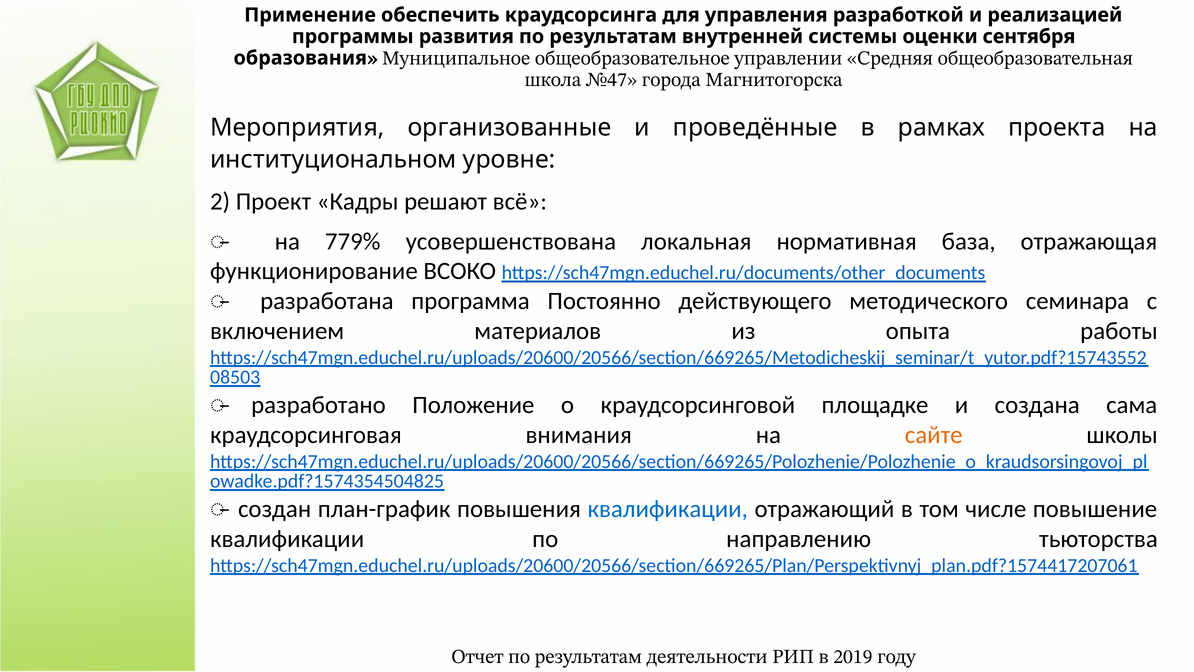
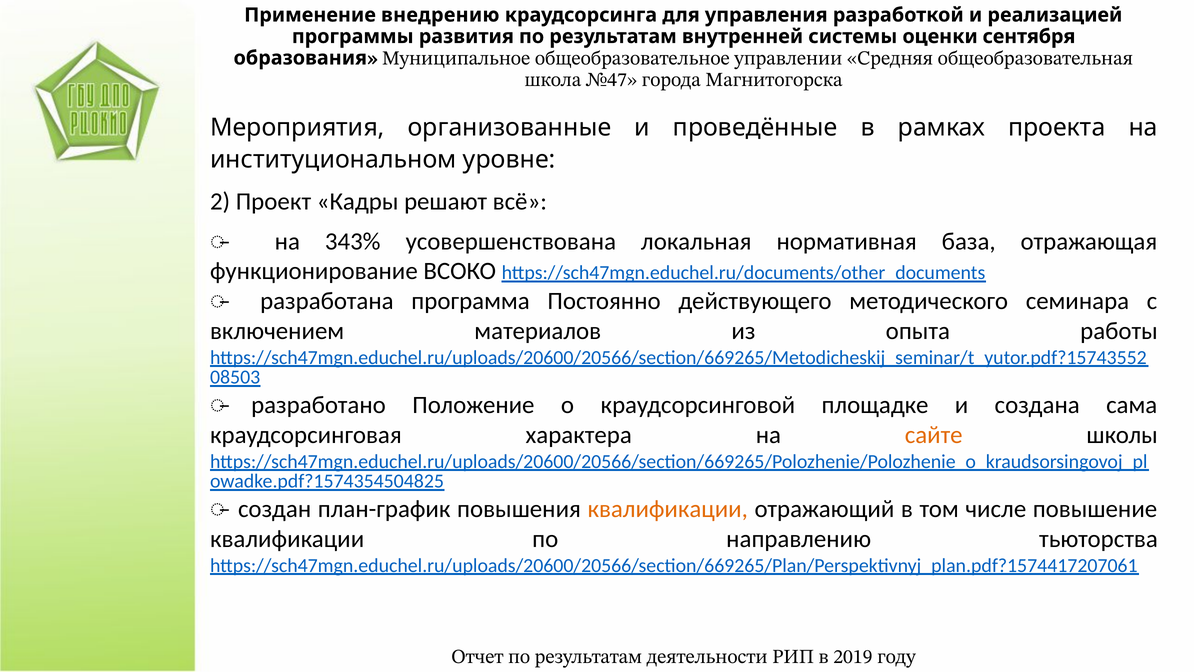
обеспечить: обеспечить -> внедрению (440, 15)
779%: 779% -> 343% (353, 241)
внимания: внимания -> характера (579, 435)
квалификации colour: blue -> orange (668, 509)
